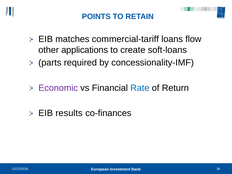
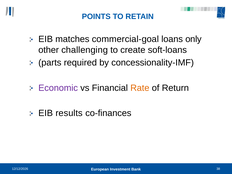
commercial-tariff: commercial-tariff -> commercial-goal (125, 39)
flow: flow -> only (193, 39)
applications: applications -> challenging (85, 50)
Rate colour: blue -> orange (140, 88)
